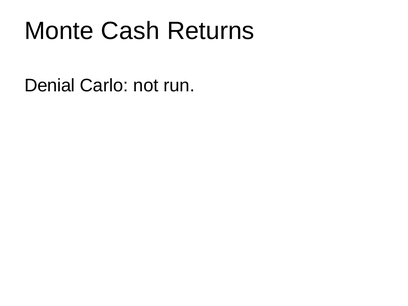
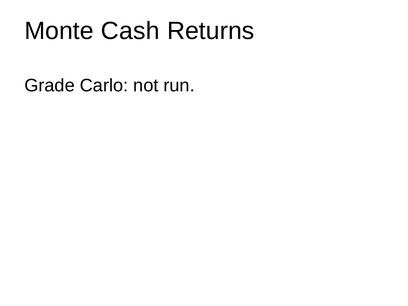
Denial: Denial -> Grade (50, 86)
